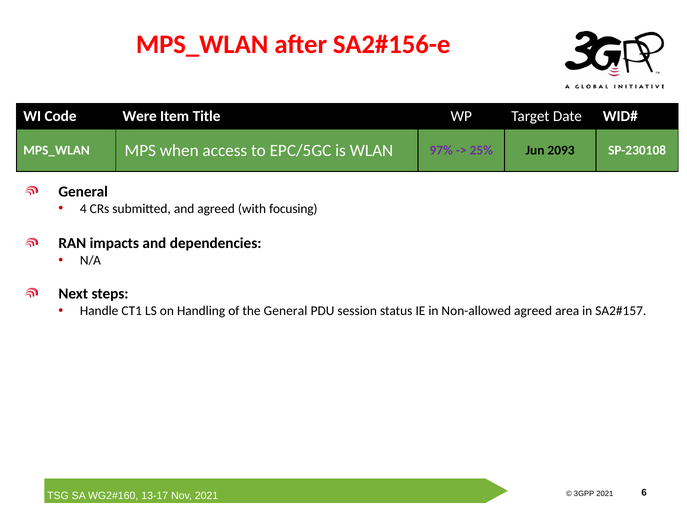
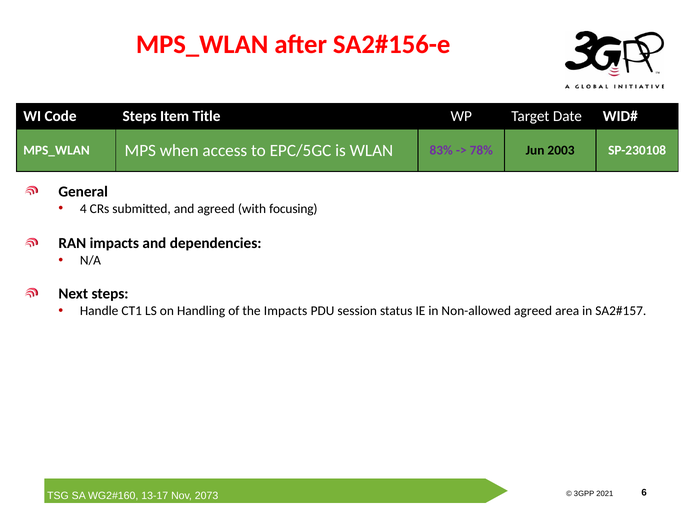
Code Were: Were -> Steps (140, 116)
97%: 97% -> 83% (441, 150)
25%: 25% -> 78% (481, 150)
2093: 2093 -> 2003 (561, 150)
the General: General -> Impacts (286, 311)
2021: 2021 -> 2073 (207, 496)
